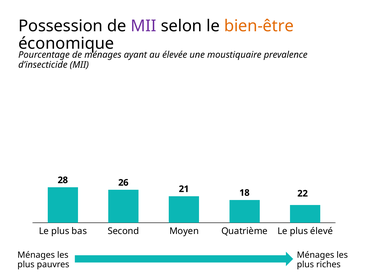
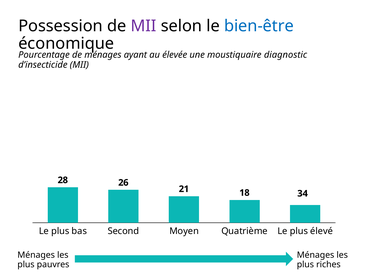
bien-être colour: orange -> blue (259, 26)
prevalence: prevalence -> diagnostic (286, 55)
22: 22 -> 34 (303, 193)
